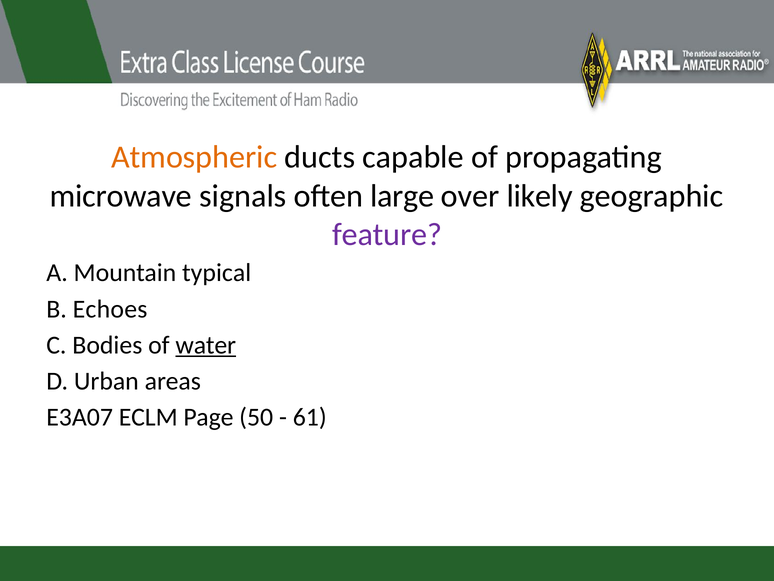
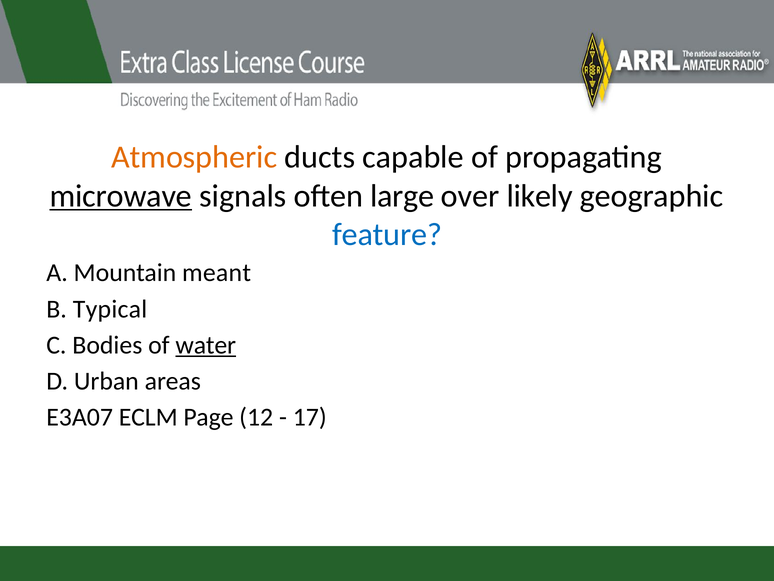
microwave underline: none -> present (121, 196)
feature colour: purple -> blue (387, 234)
typical: typical -> meant (217, 273)
Echoes: Echoes -> Typical (110, 309)
50: 50 -> 12 (256, 417)
61: 61 -> 17 (310, 417)
